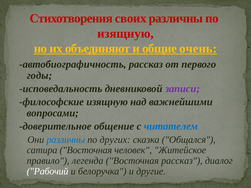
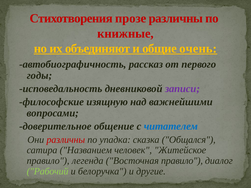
своих: своих -> прозе (131, 18)
изящную: изящную -> книжные (125, 34)
различны colour: blue -> red (66, 140)
других: других -> упадка (115, 140)
сатира Восточная: Восточная -> Названием (86, 150)
Восточная рассказ: рассказ -> правило (182, 161)
Рабочий colour: white -> light green (48, 171)
